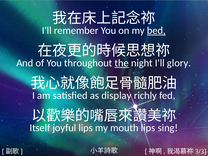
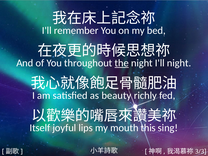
bed underline: present -> none (156, 31)
I'll glory: glory -> night (179, 63)
display: display -> beauty (116, 95)
mouth lips: lips -> this (148, 128)
